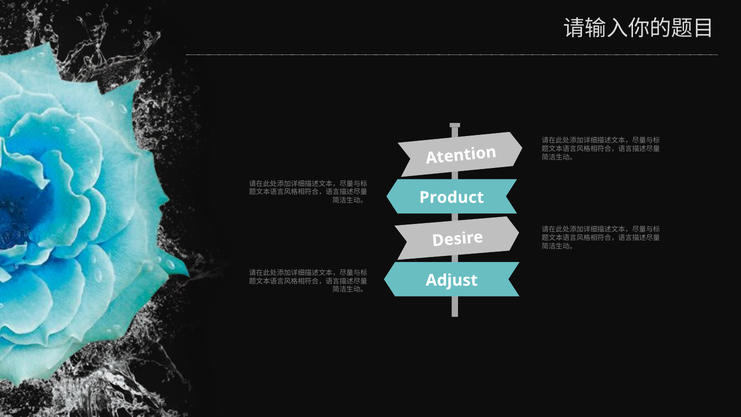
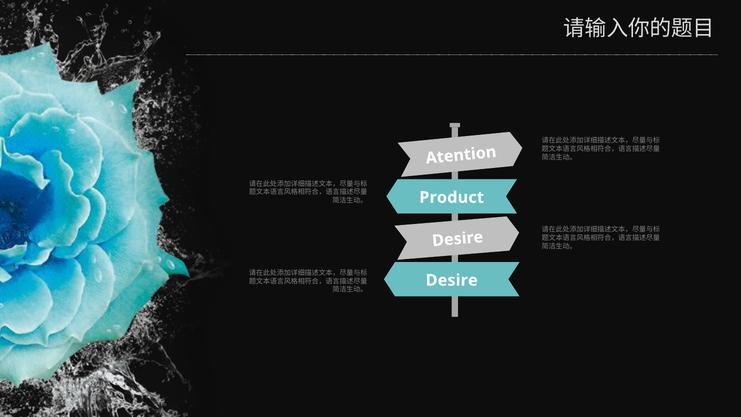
Adjust: Adjust -> Desire (452, 280)
